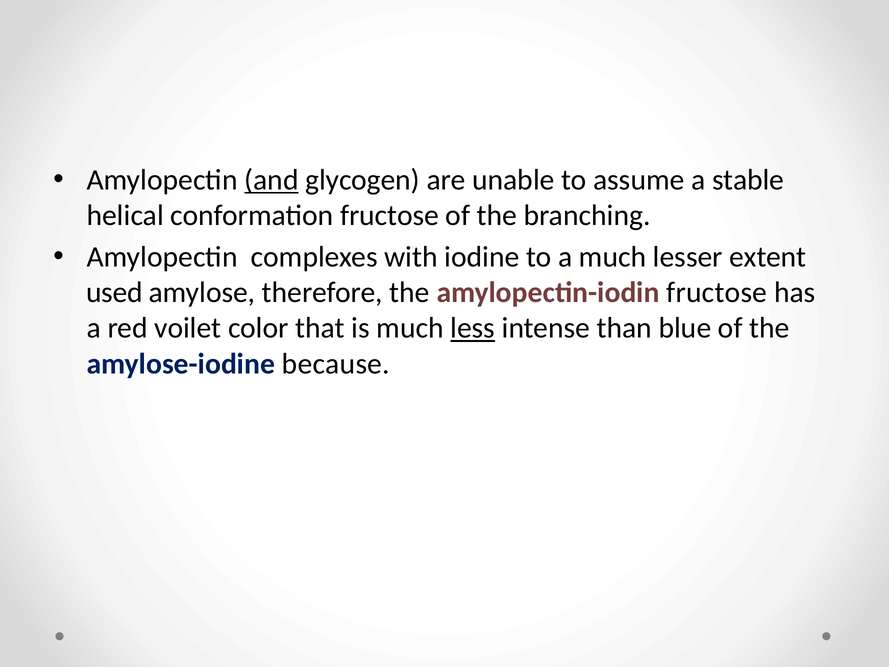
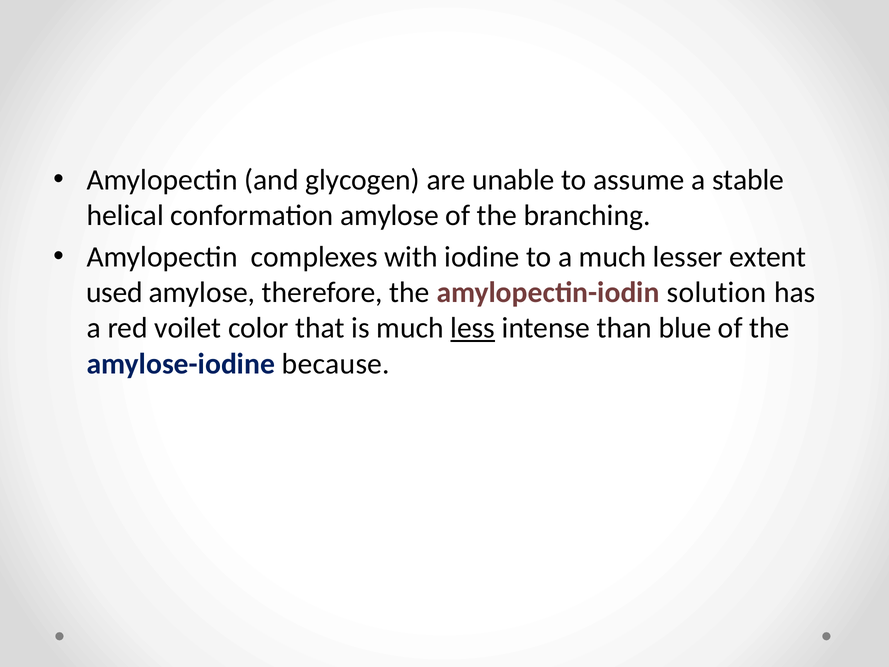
and underline: present -> none (271, 180)
conformation fructose: fructose -> amylose (390, 215)
amylopectin-iodin fructose: fructose -> solution (717, 292)
